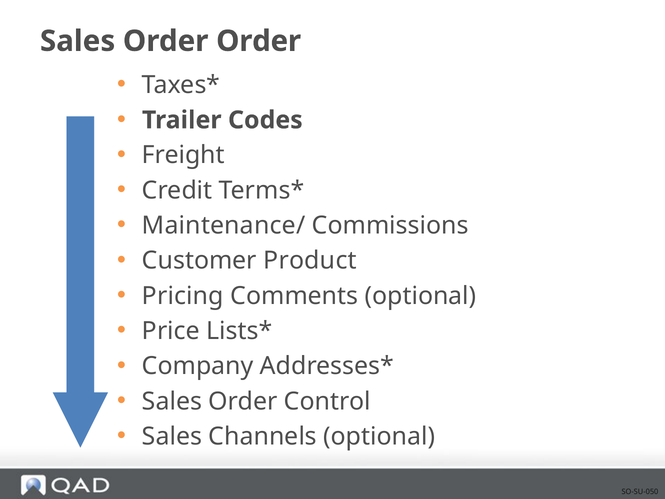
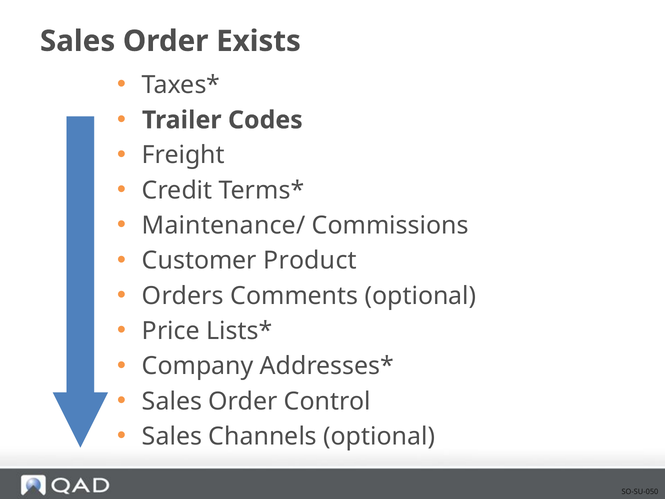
Order Order: Order -> Exists (258, 41)
Pricing: Pricing -> Orders (183, 296)
